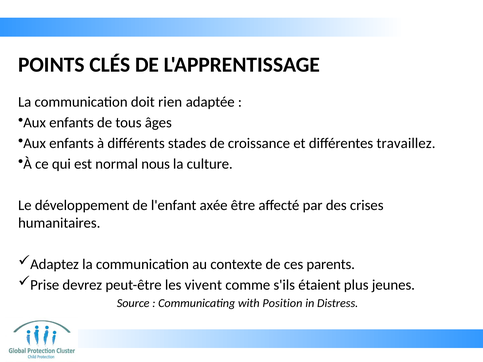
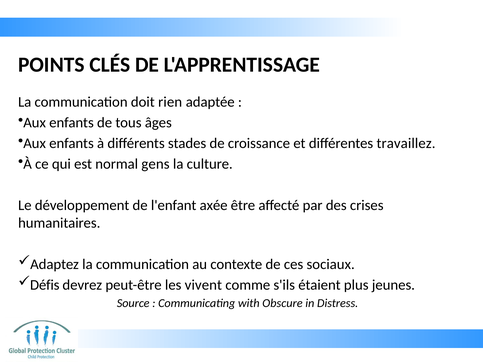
nous: nous -> gens (155, 164)
parents: parents -> sociaux (331, 264)
Prise: Prise -> Défis (45, 285)
Position: Position -> Obscure (282, 303)
